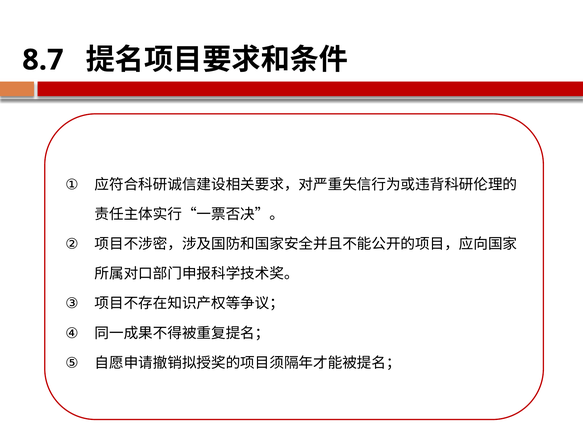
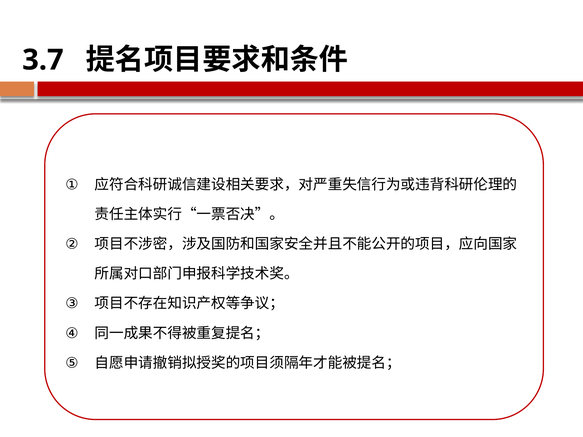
8.7: 8.7 -> 3.7 (43, 60)
